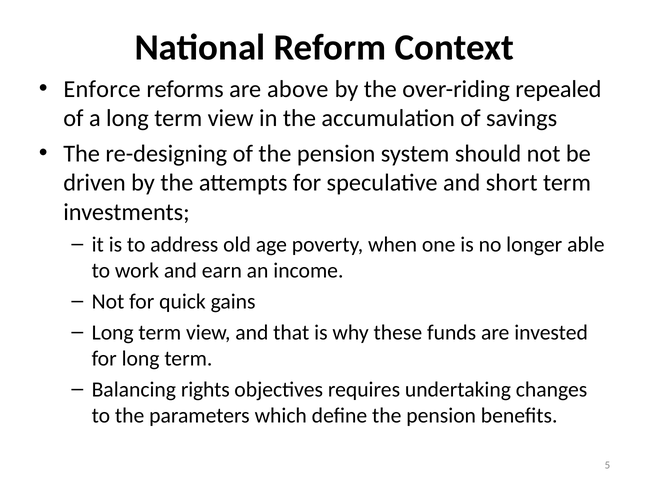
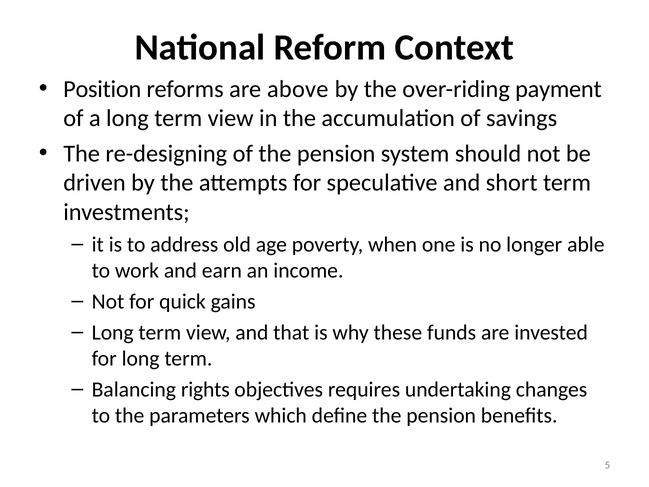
Enforce: Enforce -> Position (102, 89)
repealed: repealed -> payment (558, 89)
